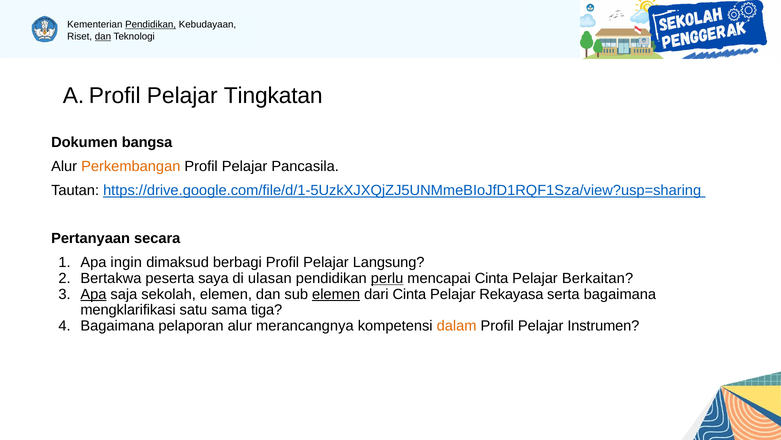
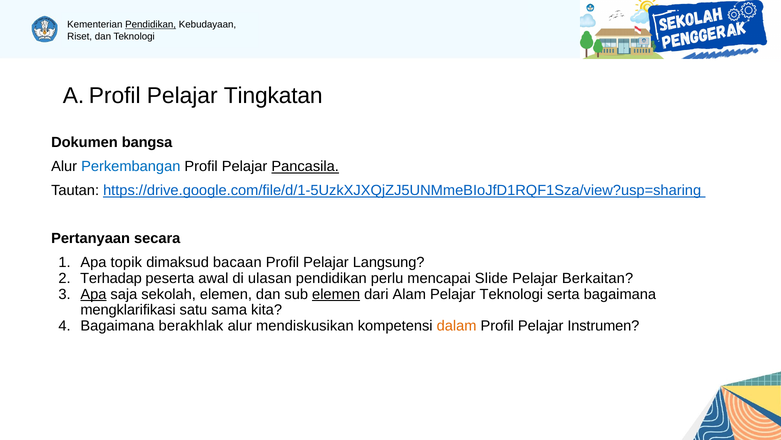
dan underline: present -> none (103, 36)
Perkembangan colour: orange -> blue (131, 166)
Pancasila underline: none -> present (305, 166)
ingin: ingin -> topik (126, 262)
berbagi: berbagi -> bacaan (237, 262)
Bertakwa: Bertakwa -> Terhadap (111, 278)
saya: saya -> awal (213, 278)
perlu underline: present -> none (387, 278)
mencapai Cinta: Cinta -> Slide (491, 278)
dari Cinta: Cinta -> Alam (409, 294)
Pelajar Rekayasa: Rekayasa -> Teknologi (511, 294)
tiga: tiga -> kita (267, 310)
pelaporan: pelaporan -> berakhlak (191, 325)
merancangnya: merancangnya -> mendiskusikan (305, 325)
